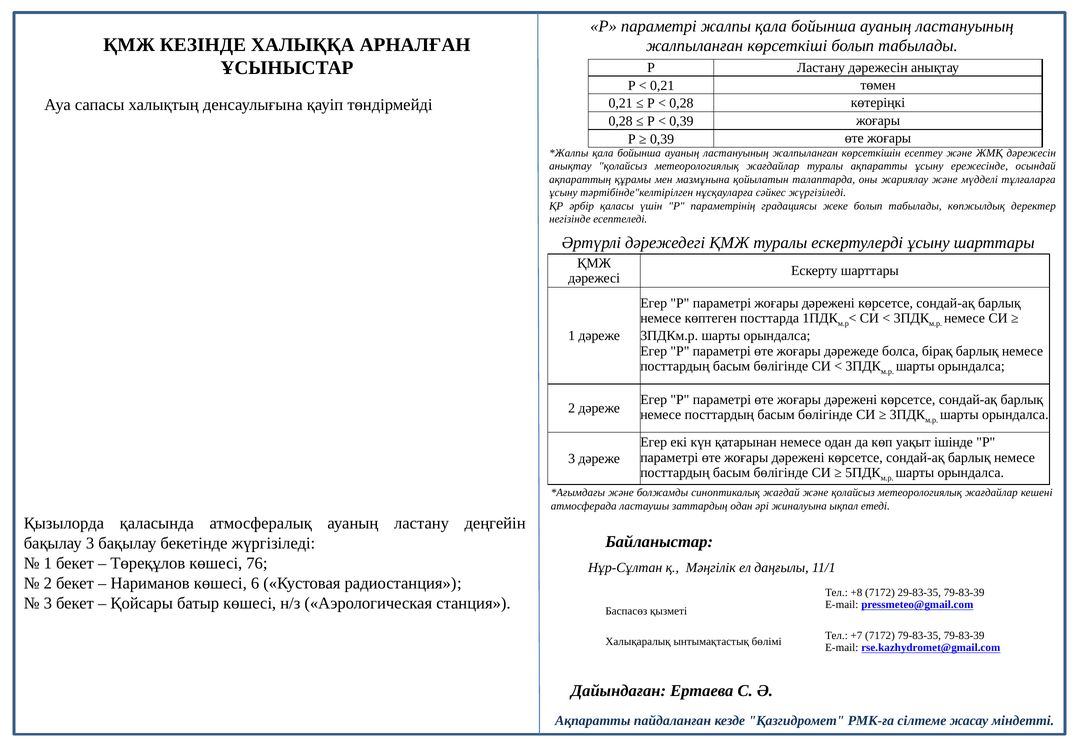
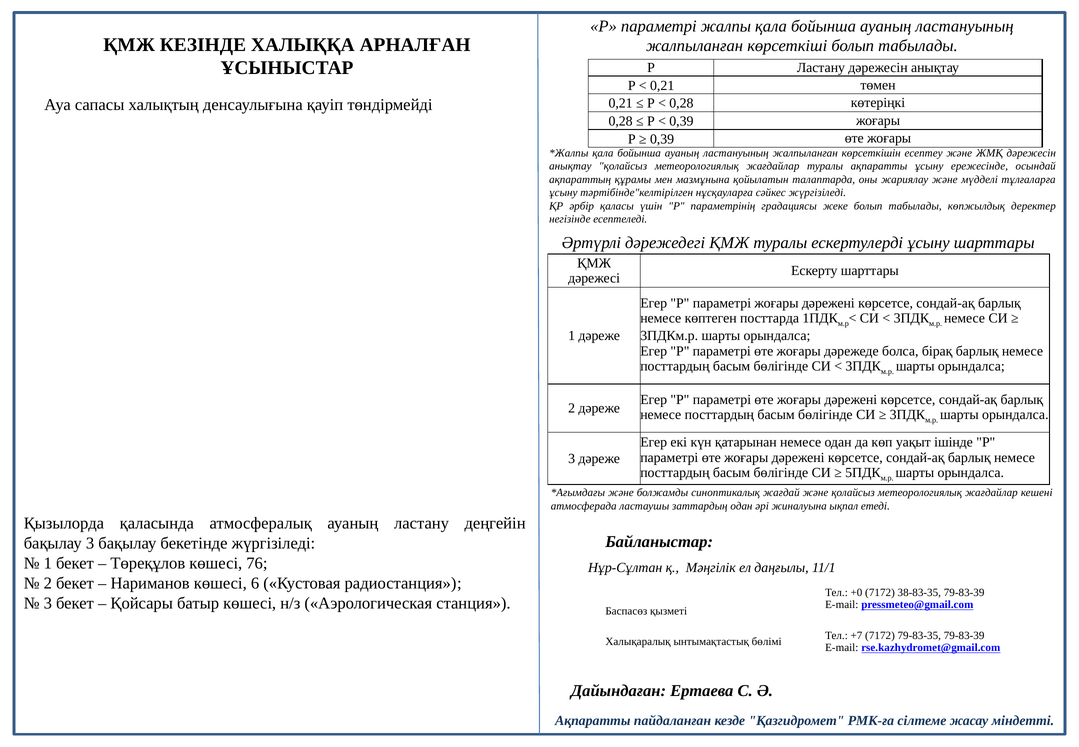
+8: +8 -> +0 (856, 592)
29-83-35: 29-83-35 -> 38-83-35 (919, 592)
